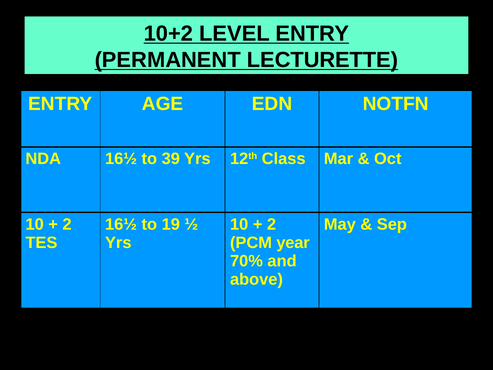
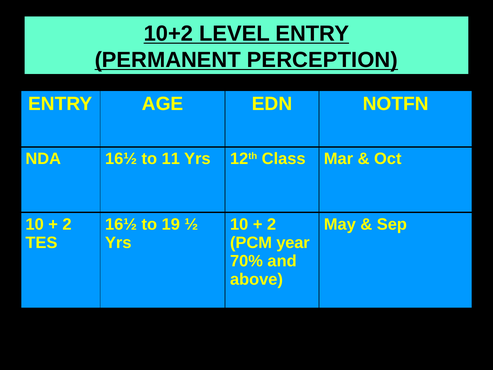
LECTURETTE: LECTURETTE -> PERCEPTION (322, 60)
39: 39 -> 11 (171, 159)
